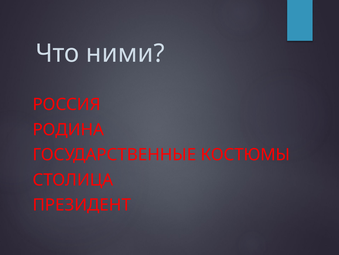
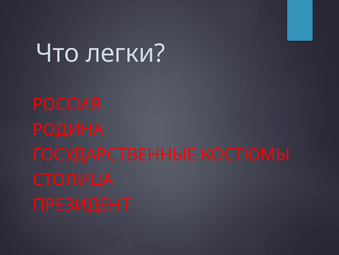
ними: ними -> легки (126, 53)
